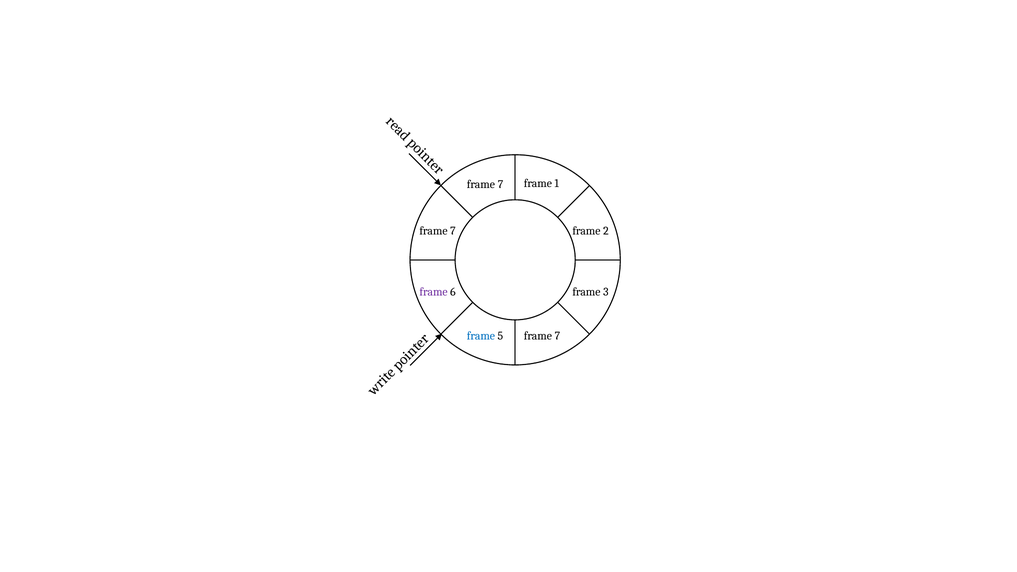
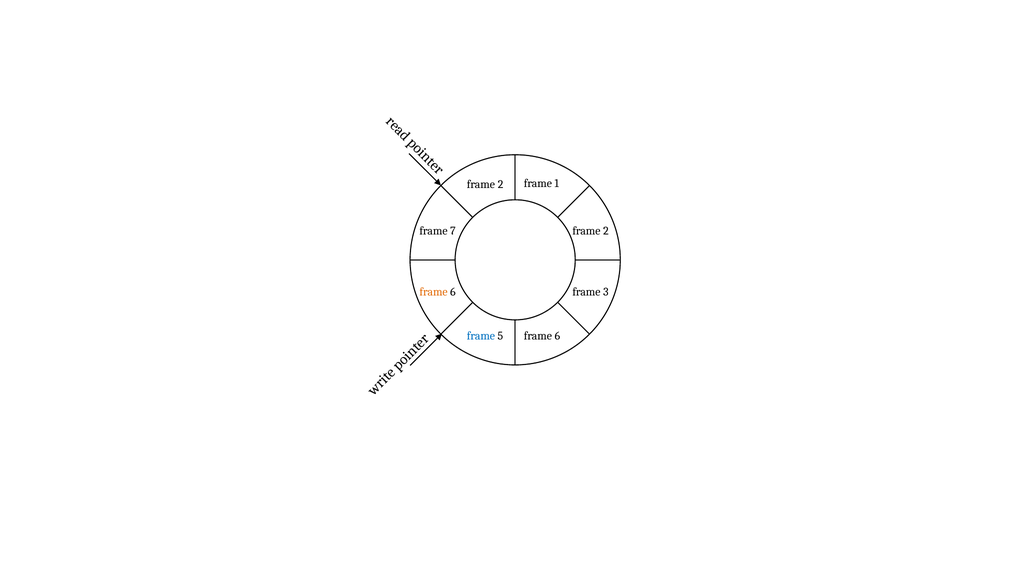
7: 7 -> 2 (501, 184)
frame colour: purple -> orange (434, 292)
5 frame 7: 7 -> 6 (557, 336)
